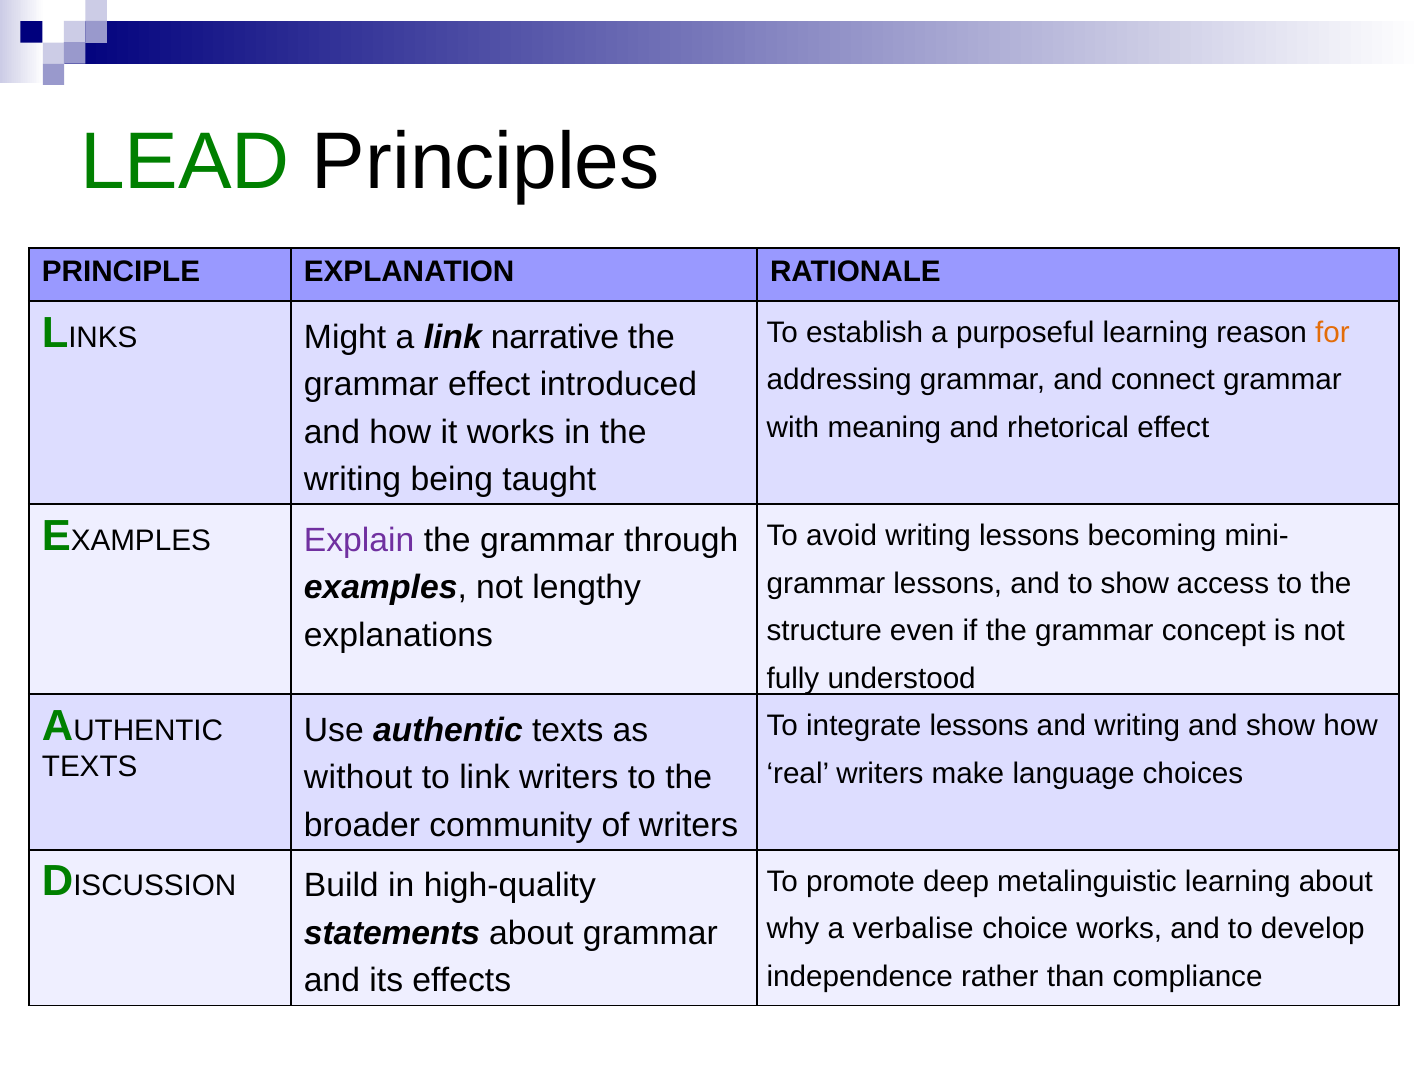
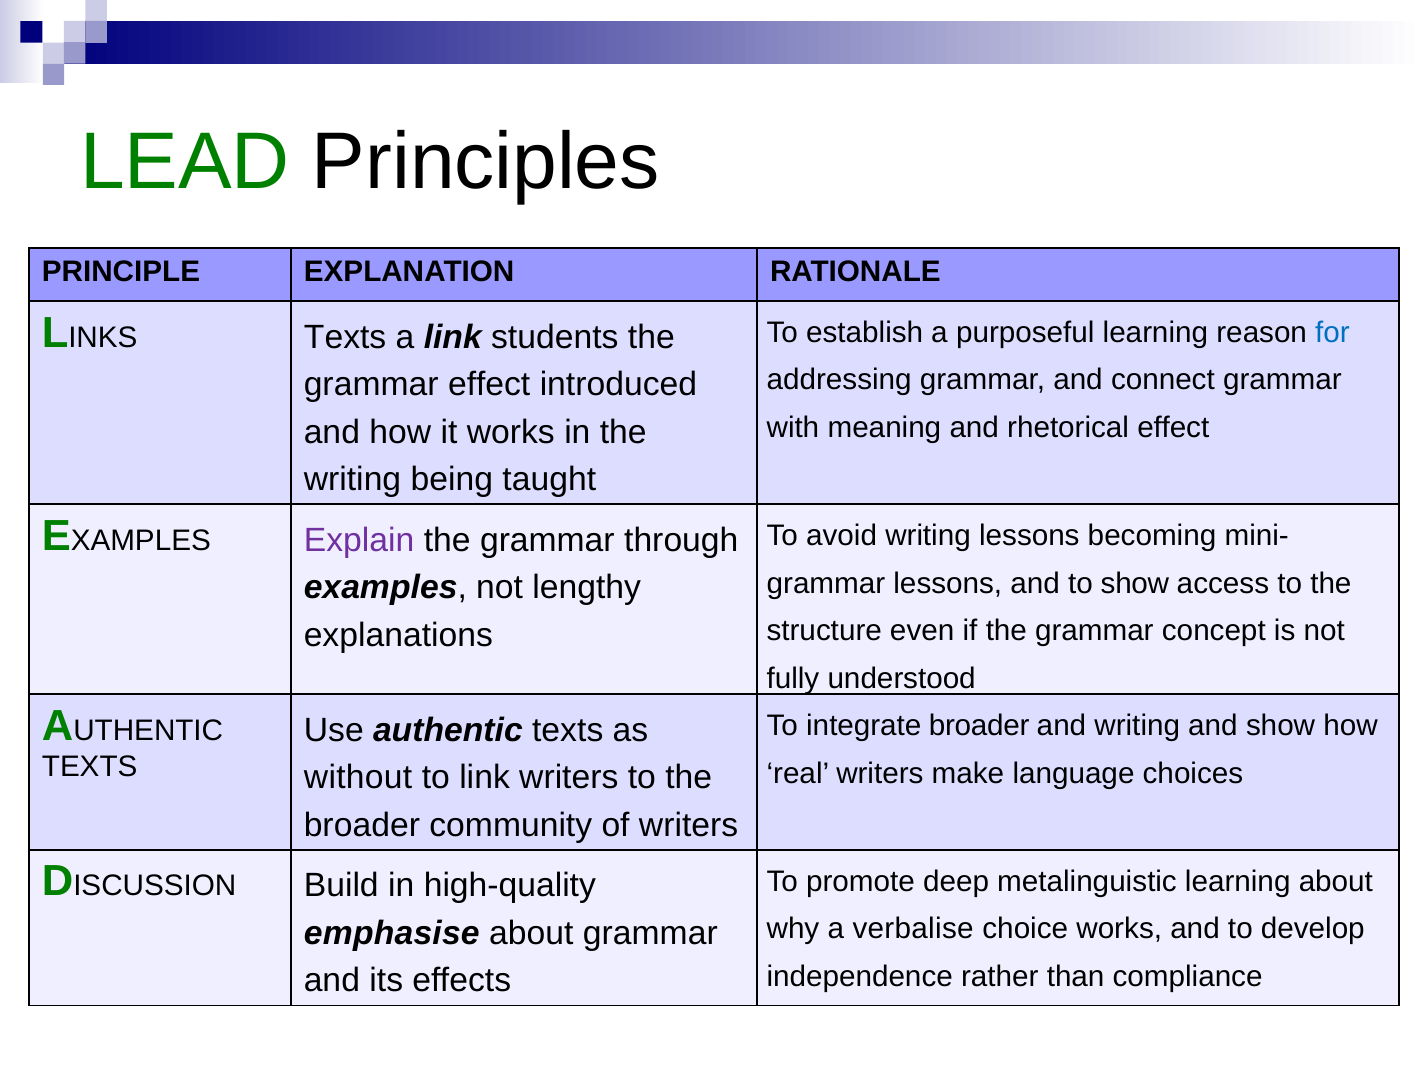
Might: Might -> Texts (345, 337)
narrative: narrative -> students (555, 337)
for colour: orange -> blue (1332, 333)
integrate lessons: lessons -> broader (979, 726)
statements: statements -> emphasise (392, 934)
